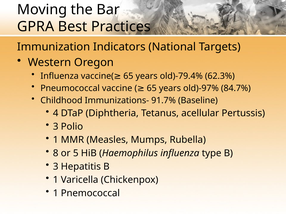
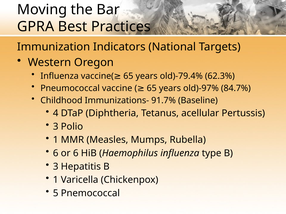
8: 8 -> 6 (56, 154)
or 5: 5 -> 6 (76, 154)
1: 1 -> 5 (56, 194)
